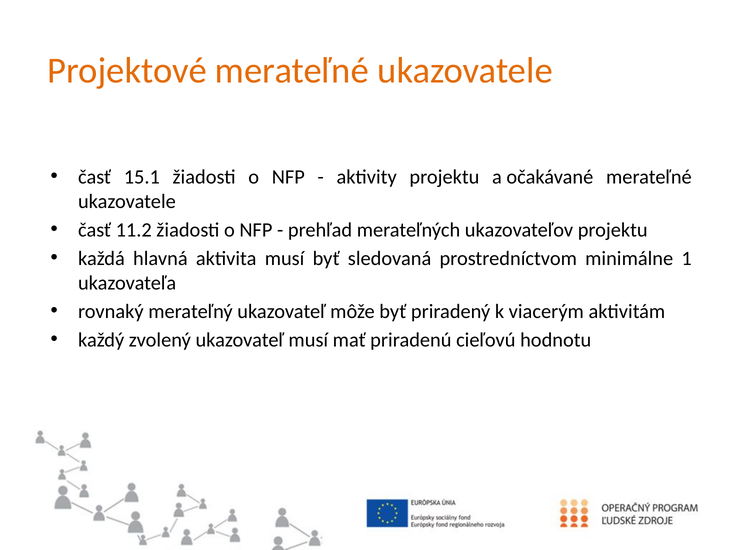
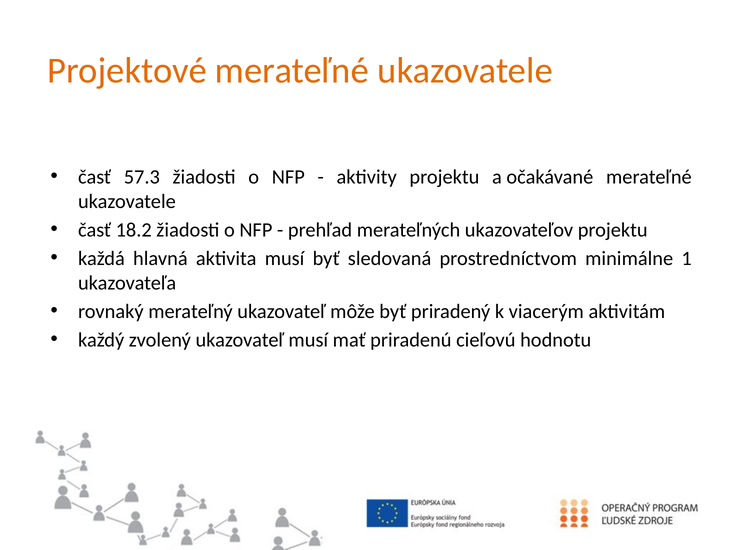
15.1: 15.1 -> 57.3 (142, 177)
11.2: 11.2 -> 18.2 (134, 230)
